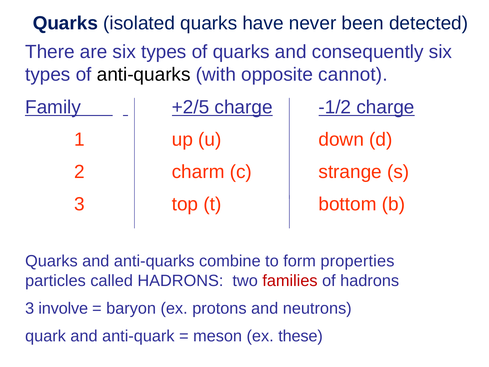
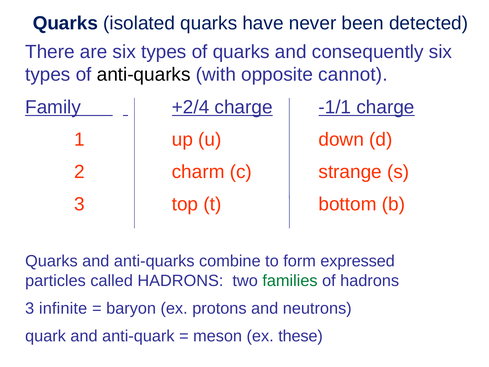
+2/5: +2/5 -> +2/4 (191, 107)
-1/2: -1/2 -> -1/1 (335, 107)
properties: properties -> expressed (358, 261)
families colour: red -> green (290, 280)
involve: involve -> infinite (63, 308)
